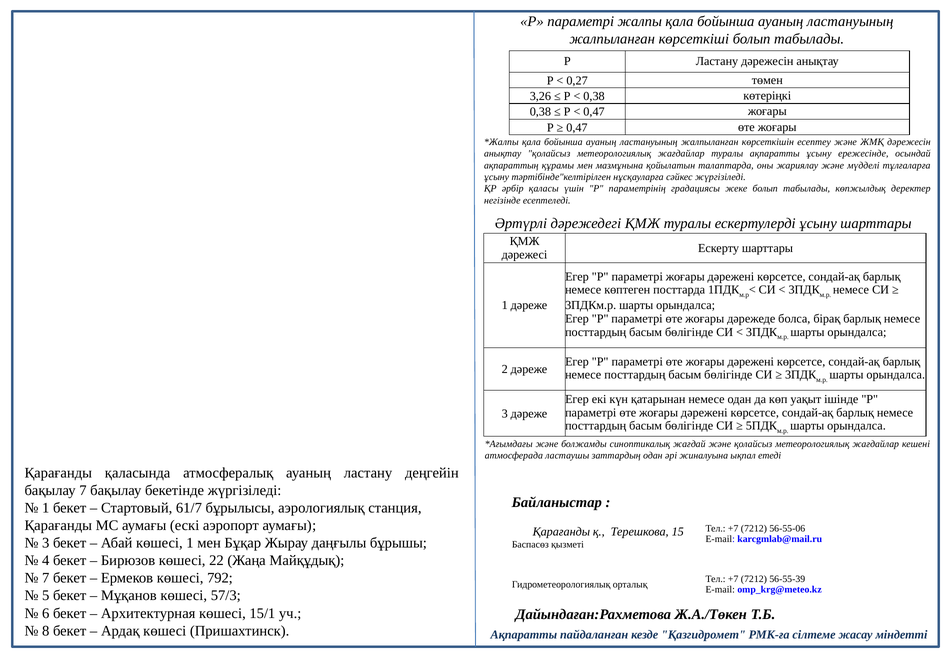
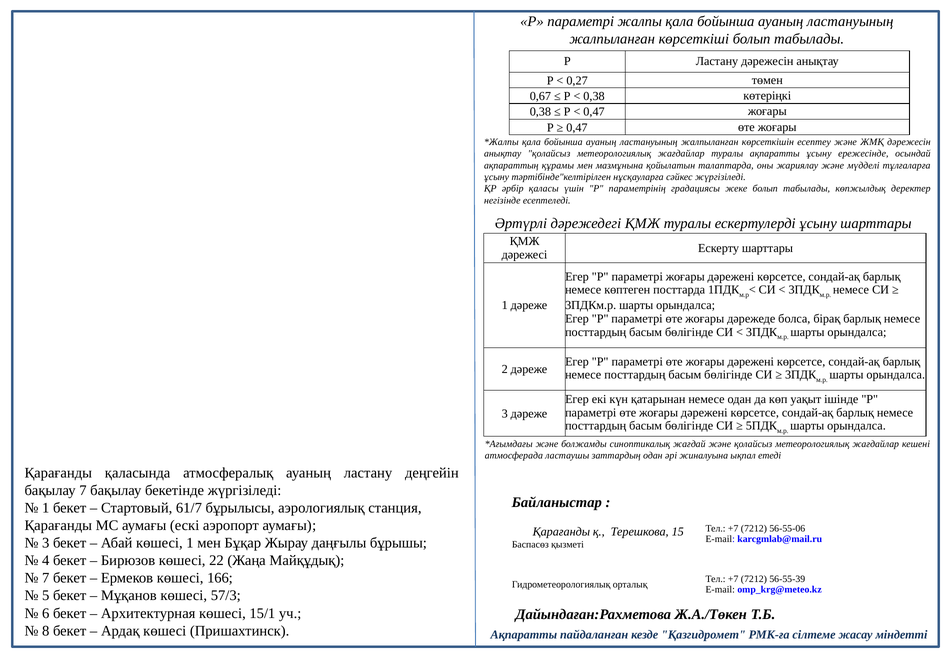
3,26: 3,26 -> 0,67 (540, 96)
792: 792 -> 166 (220, 578)
